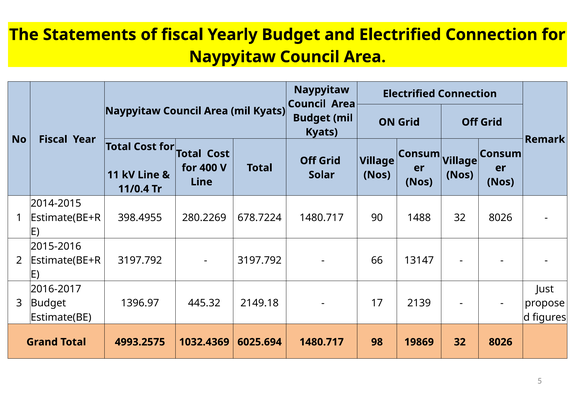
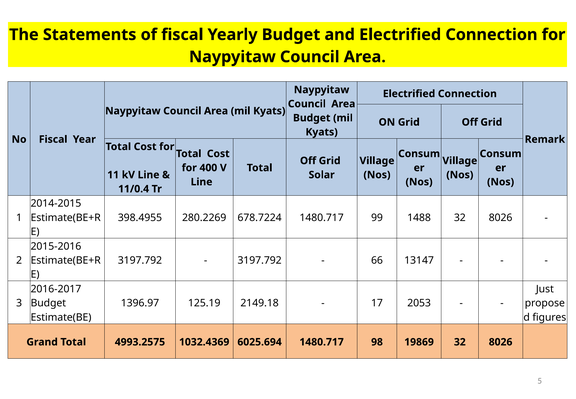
90: 90 -> 99 (377, 218)
445.32: 445.32 -> 125.19 (204, 303)
2139: 2139 -> 2053 (419, 303)
